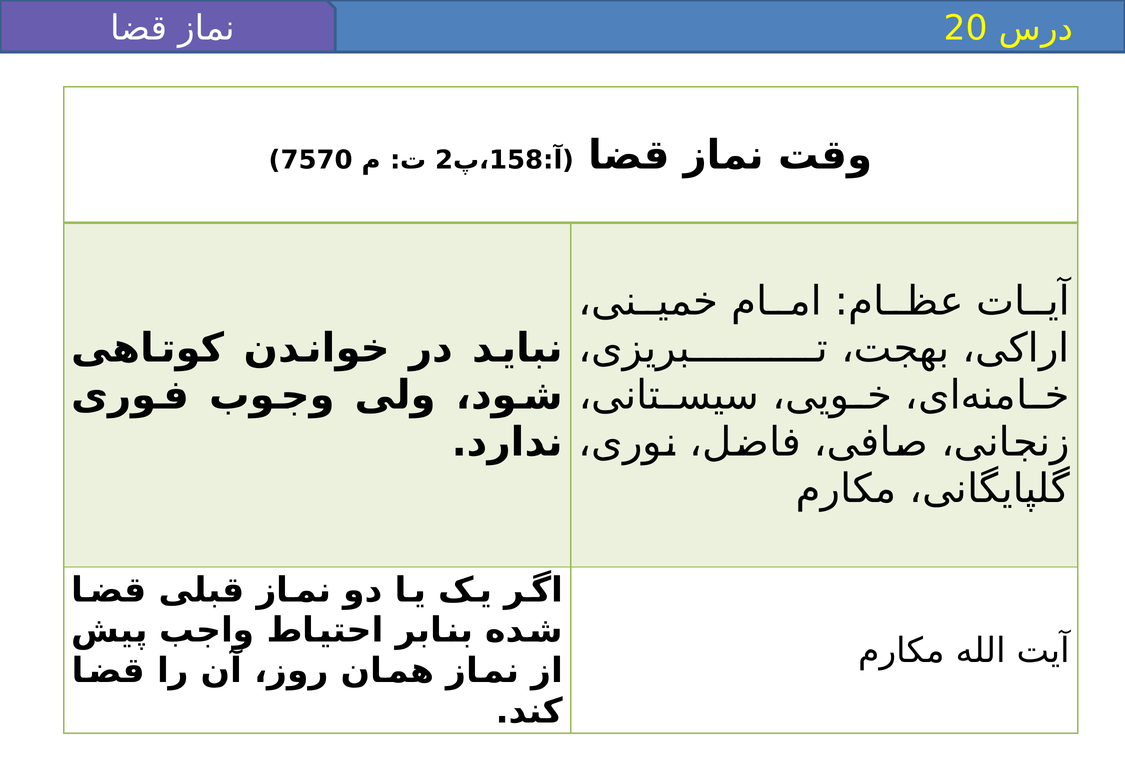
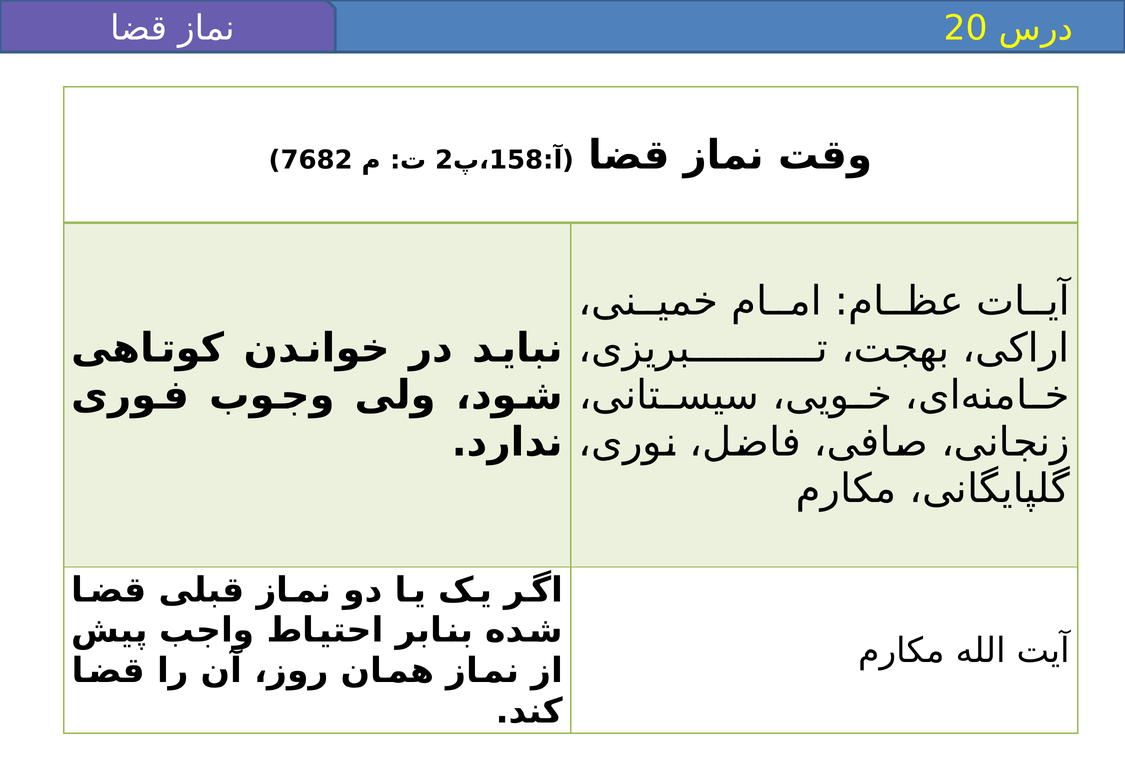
7570: 7570 -> 7682 (317, 160)
